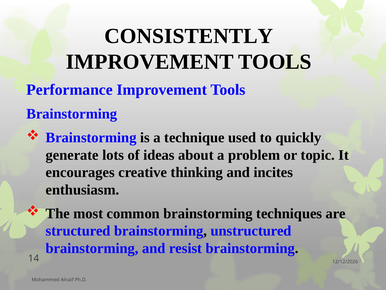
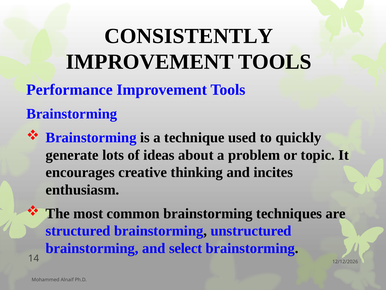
resist: resist -> select (186, 248)
